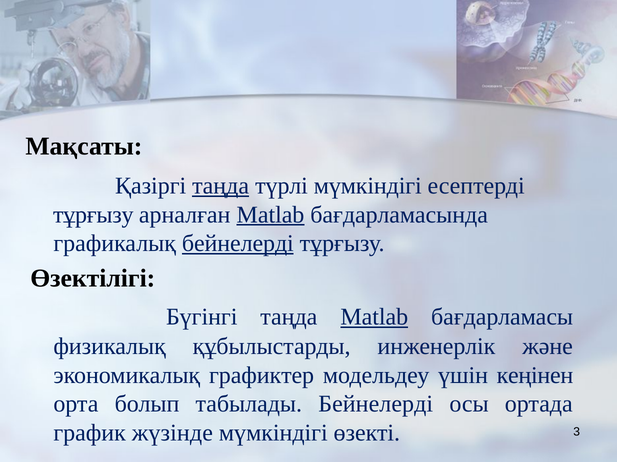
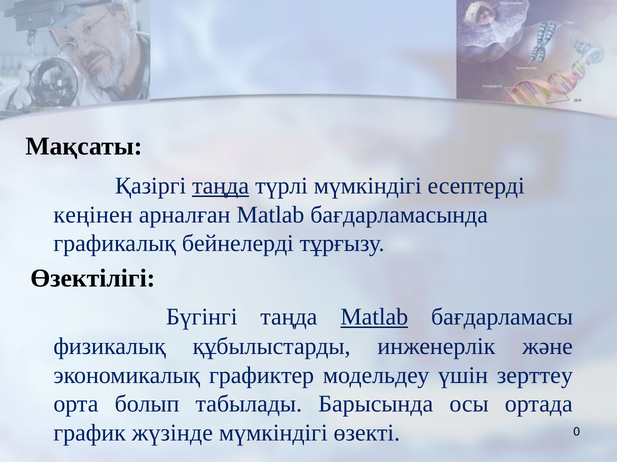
тұрғызу: тұрғызу -> кеңінен (93, 215)
Matlab underline: present -> none (270, 215)
бейнелерді underline: present -> none (238, 244)
кеңінен: кеңінен -> зерттеу (535, 376)
табылады Бейнелерді: Бейнелерді -> Барысында (376, 405)
3: 3 -> 0 (577, 433)
